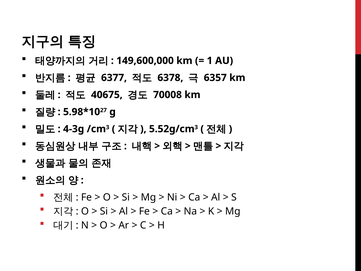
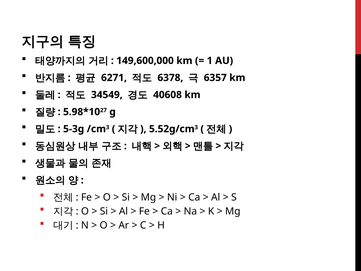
6377: 6377 -> 6271 (114, 78)
40675: 40675 -> 34549 (107, 95)
70008: 70008 -> 40608 (167, 95)
4-3g: 4-3g -> 5-3g (74, 129)
